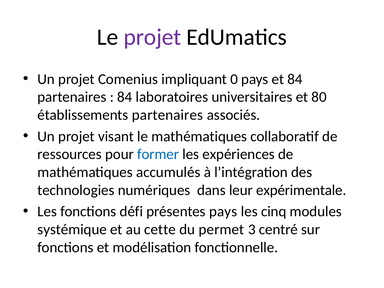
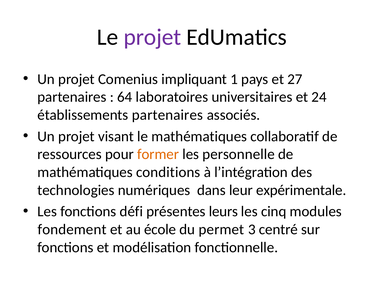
0: 0 -> 1 (234, 79)
et 84: 84 -> 27 (295, 79)
84: 84 -> 64 (125, 97)
80: 80 -> 24 (319, 97)
former colour: blue -> orange (158, 154)
expériences: expériences -> personnelle (239, 154)
accumulés: accumulés -> conditions (168, 172)
présentes pays: pays -> leurs (223, 211)
systémique: systémique -> fondement (72, 229)
cette: cette -> école (160, 229)
